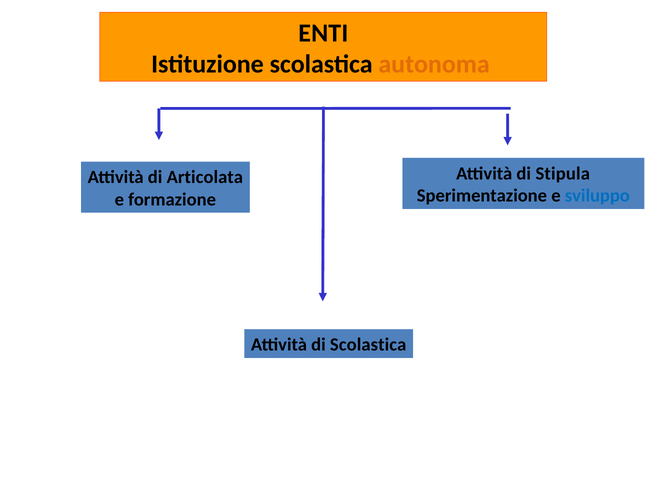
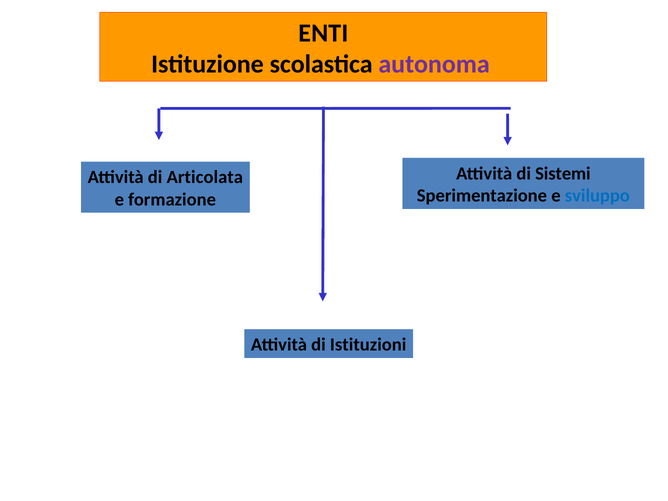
autonoma colour: orange -> purple (434, 64)
Stipula: Stipula -> Sistemi (563, 174)
di Scolastica: Scolastica -> Istituzioni (368, 345)
